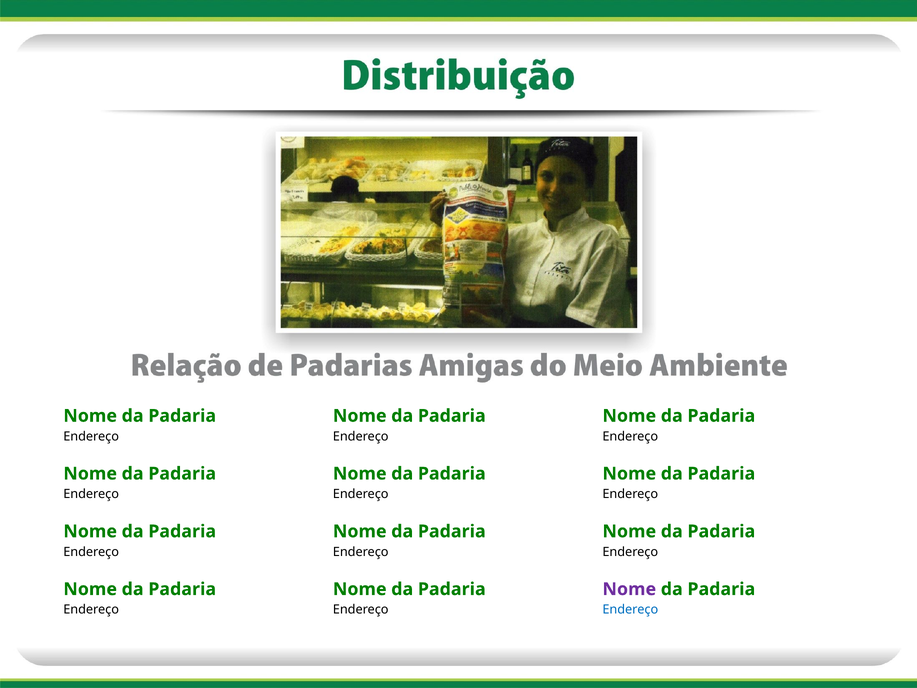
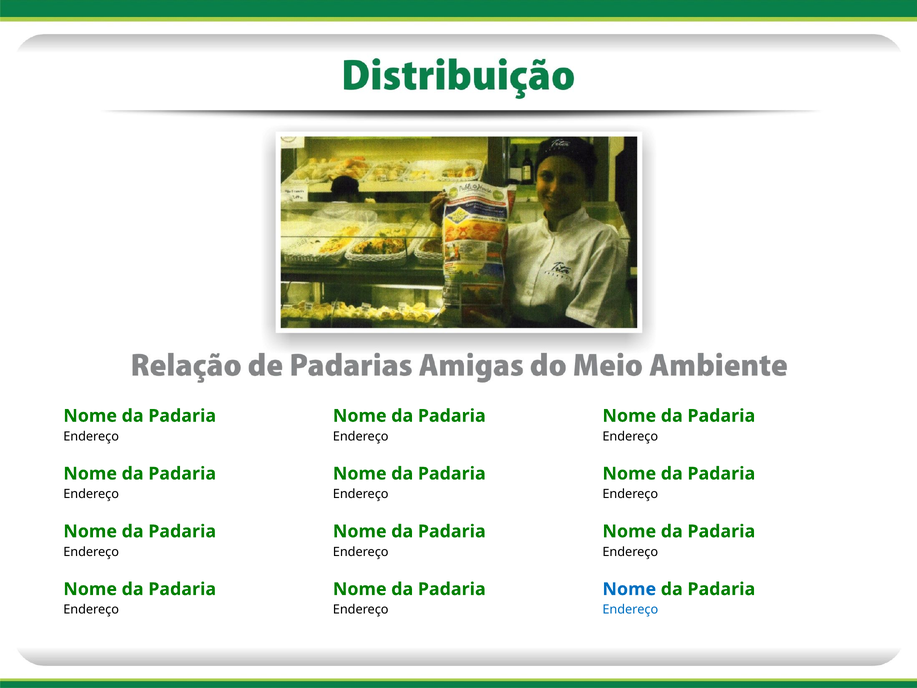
Nome colour: purple -> blue (629, 589)
